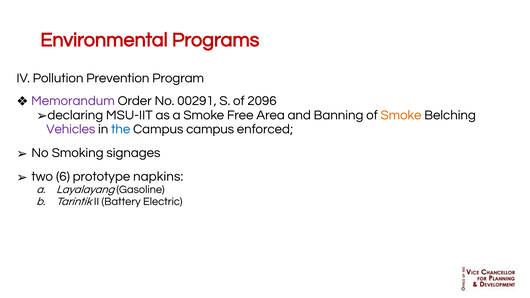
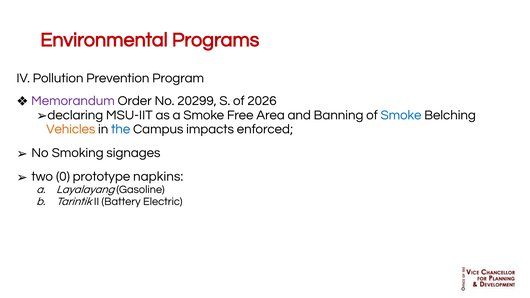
00291: 00291 -> 20299 (197, 101)
2096: 2096 -> 2026 (262, 101)
Smoke colour: orange -> blue (401, 115)
Vehicles colour: purple -> orange (71, 129)
Campus campus: campus -> impacts (210, 129)
6: 6 -> 0 (63, 176)
